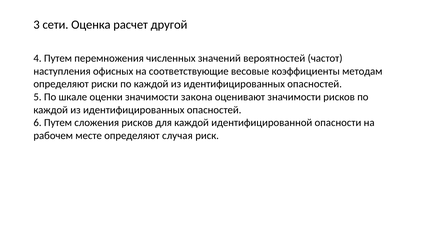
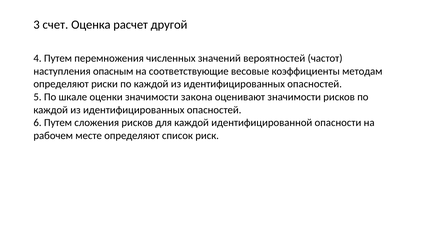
сети: сети -> счет (55, 25)
офисных: офисных -> опасным (113, 71)
случая: случая -> список (177, 135)
